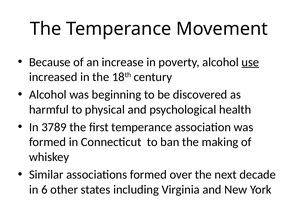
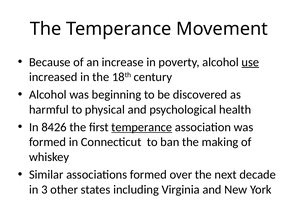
3789: 3789 -> 8426 (54, 127)
temperance underline: none -> present (142, 127)
6: 6 -> 3 (44, 189)
